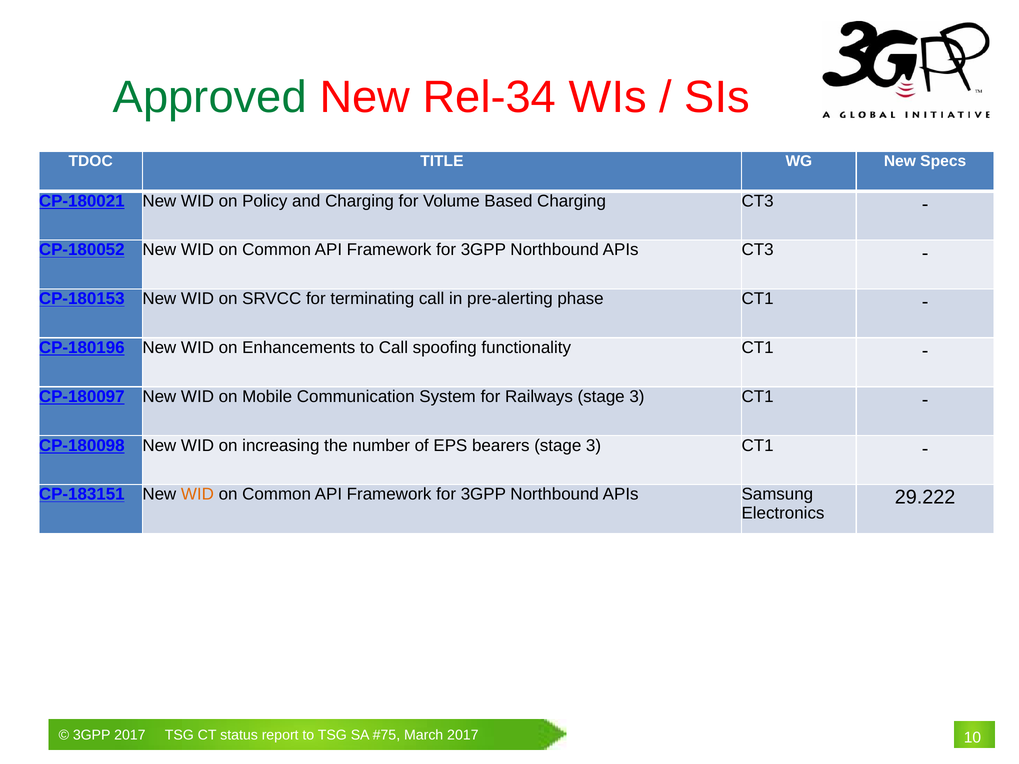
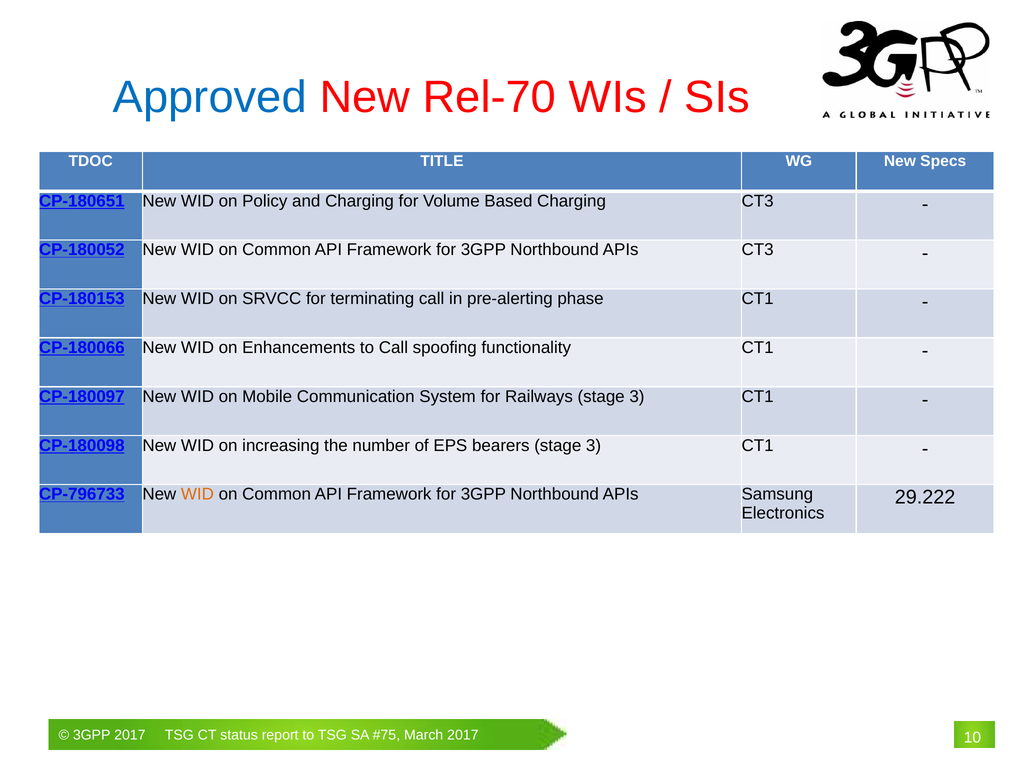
Approved colour: green -> blue (210, 97)
Rel-34: Rel-34 -> Rel-70 (489, 97)
CP-180021: CP-180021 -> CP-180651 (82, 201)
CP-180196: CP-180196 -> CP-180066 (82, 348)
CP-183151: CP-183151 -> CP-796733 (82, 494)
